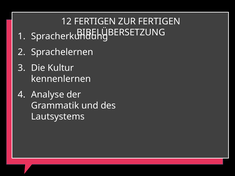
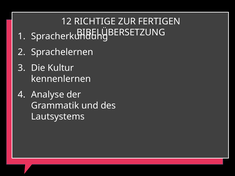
12 FERTIGEN: FERTIGEN -> RICHTIGE (95, 21)
